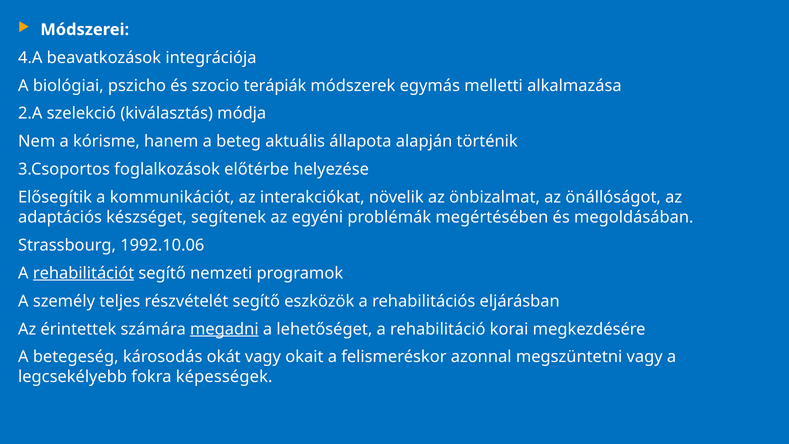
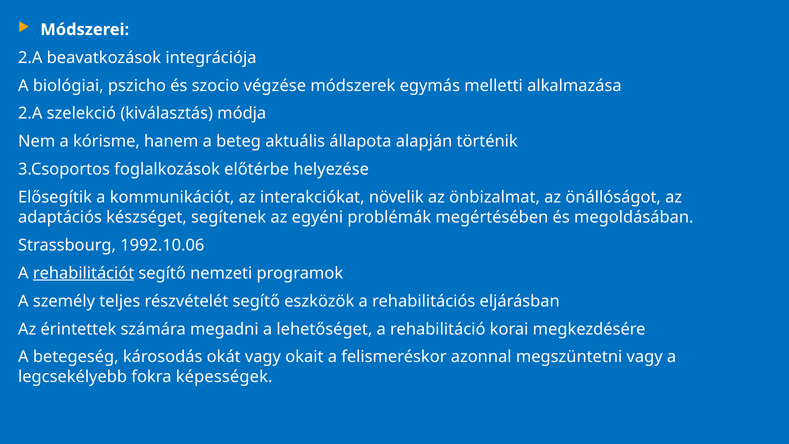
4.A: 4.A -> 2.A (30, 58)
terápiák: terápiák -> végzése (275, 86)
megadni underline: present -> none (224, 329)
